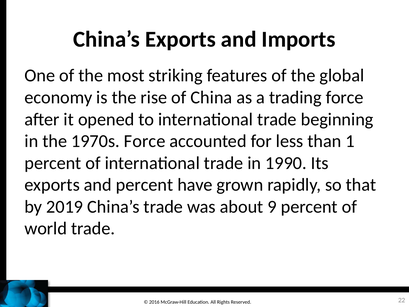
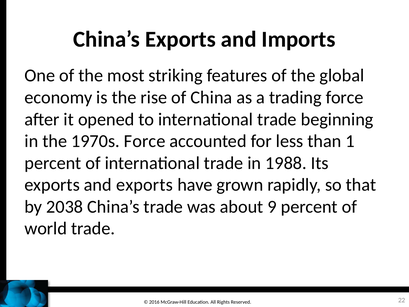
1990: 1990 -> 1988 (286, 163)
and percent: percent -> exports (144, 185)
2019: 2019 -> 2038 (65, 207)
